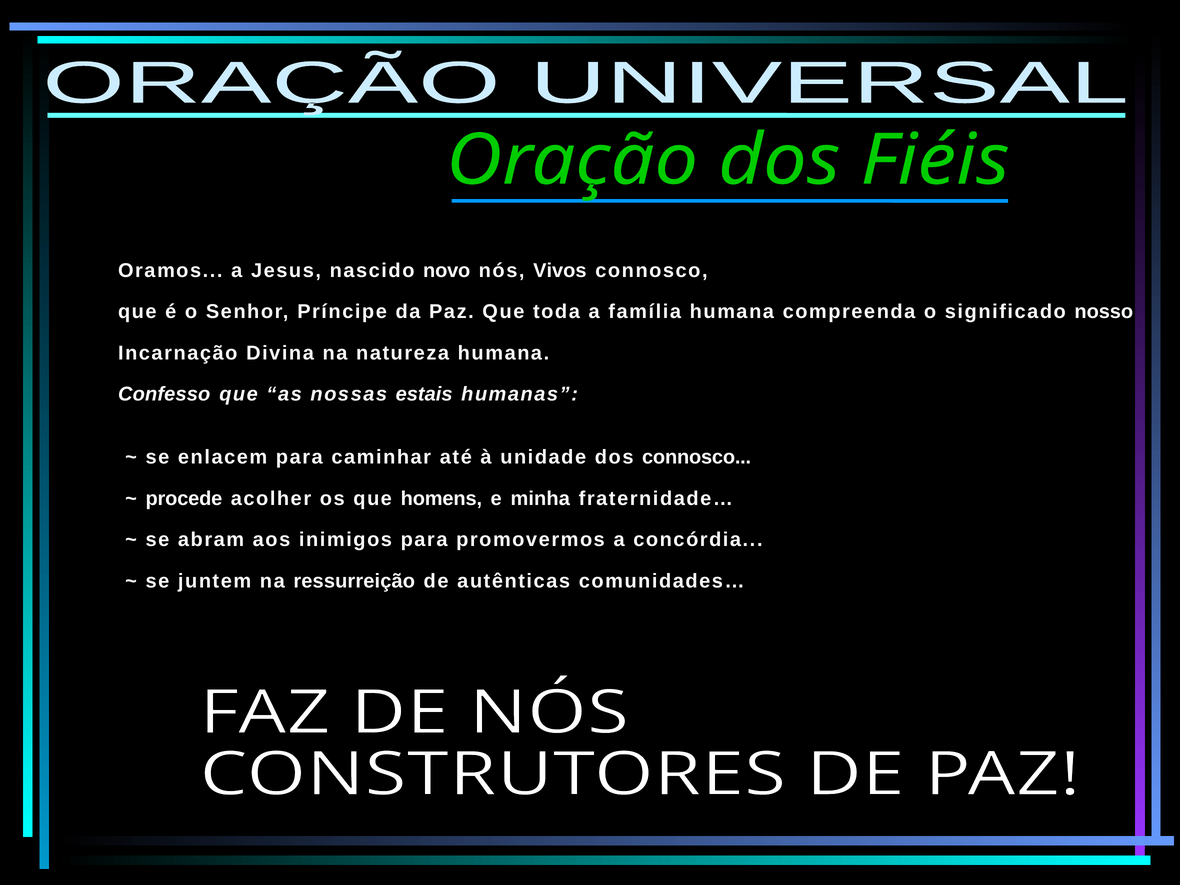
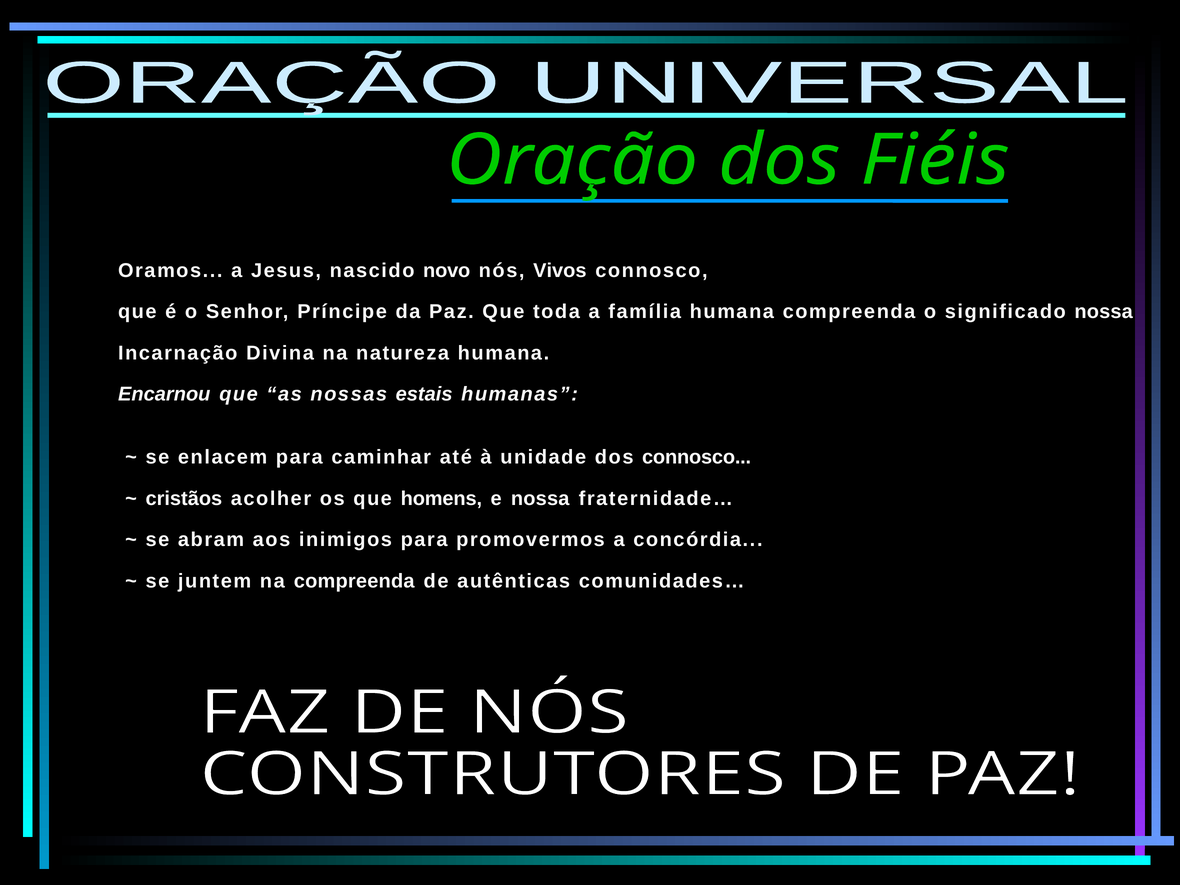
significado nosso: nosso -> nossa (1104, 312)
Confesso: Confesso -> Encarnou (164, 394)
procede: procede -> cristãos (184, 499)
e minha: minha -> nossa (540, 499)
na ressurreição: ressurreição -> compreenda (354, 581)
